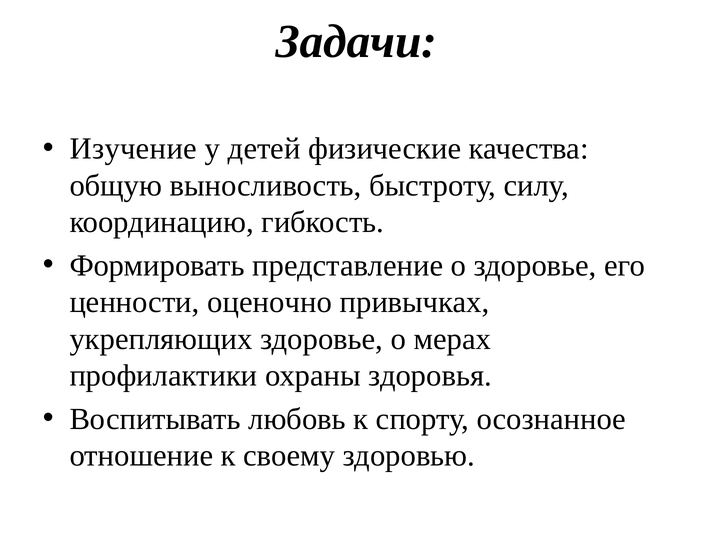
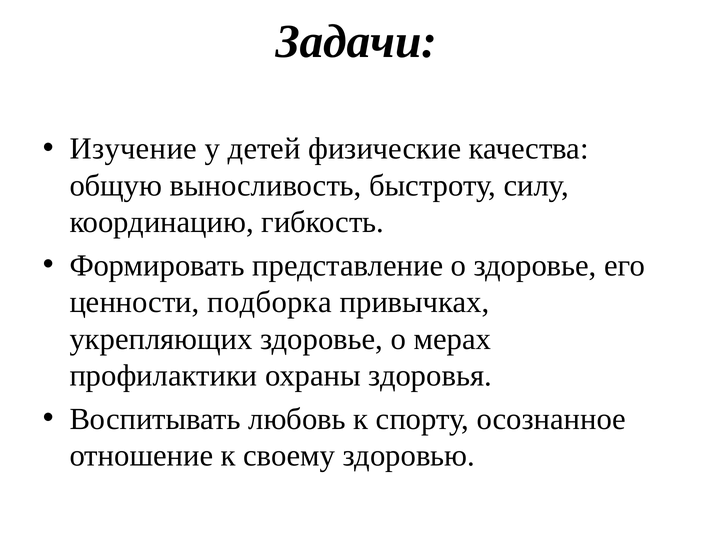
оценочно: оценочно -> подборка (270, 303)
